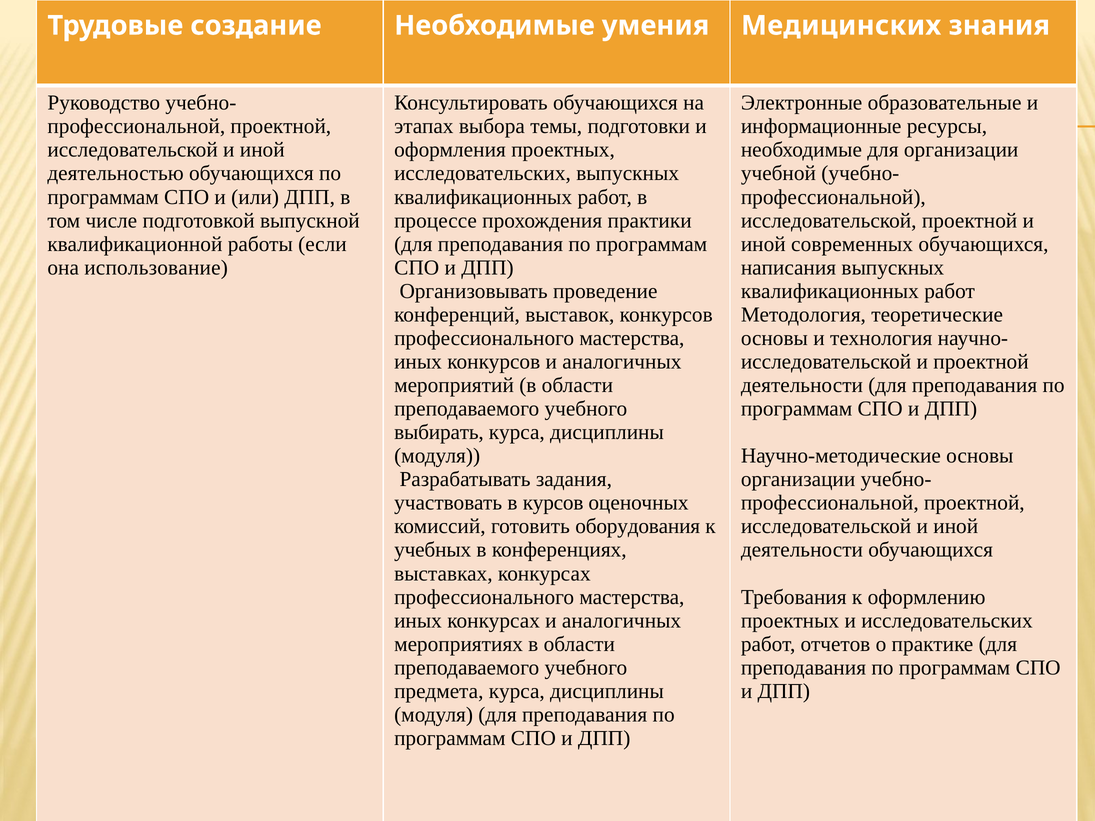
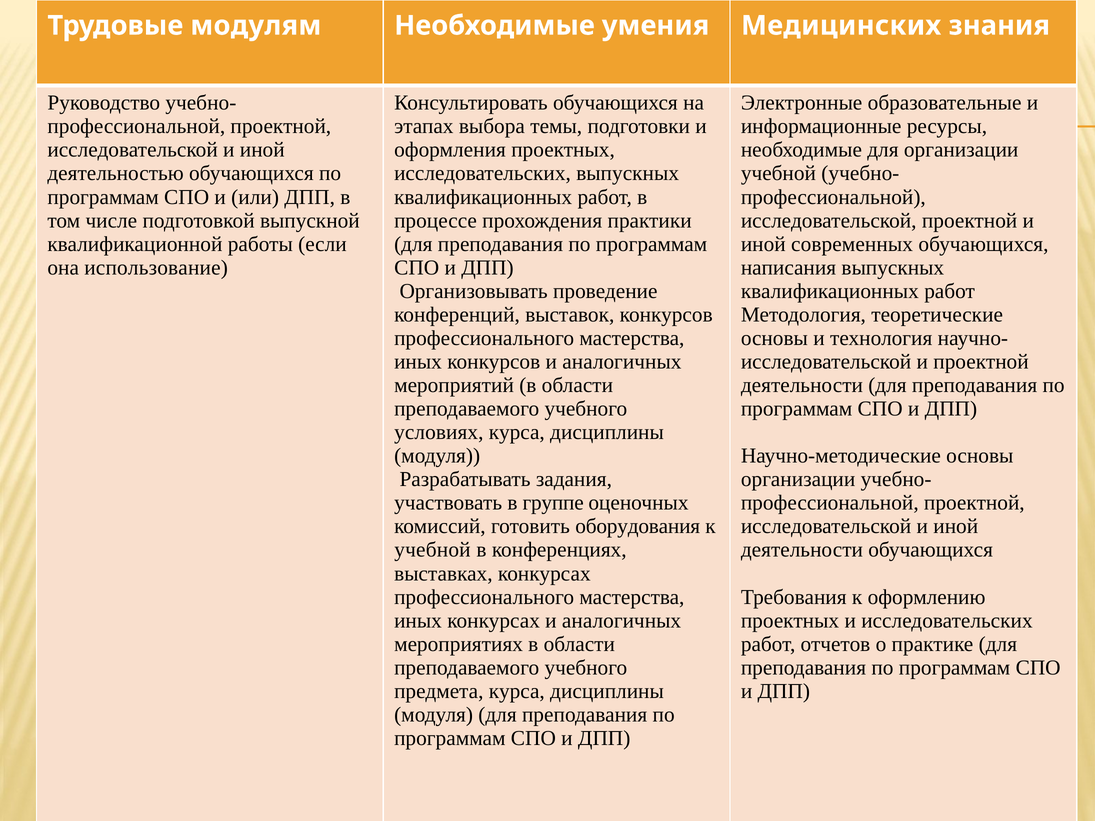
создание: создание -> модулям (256, 26)
выбирать: выбирать -> условиях (439, 432)
курсов: курсов -> группе (553, 503)
учебных: учебных -> учебной (432, 550)
